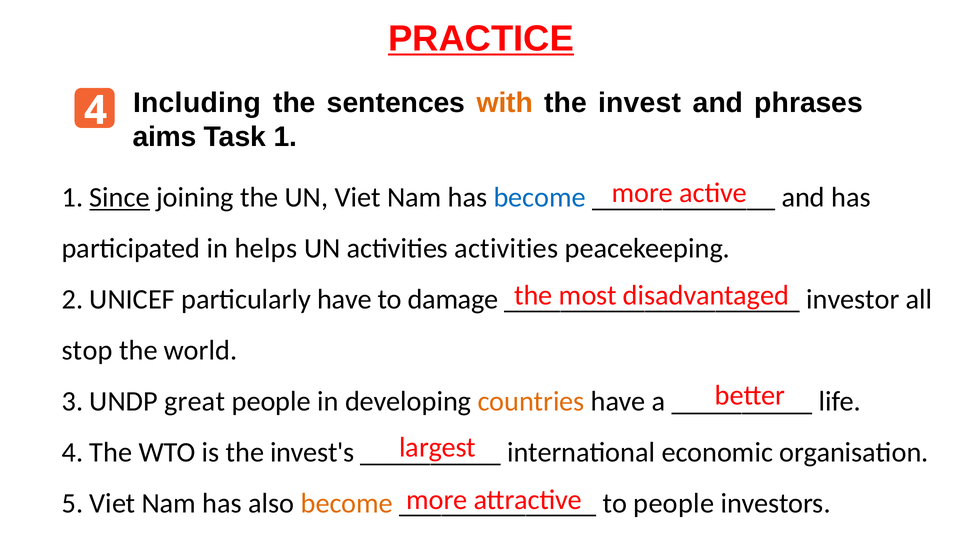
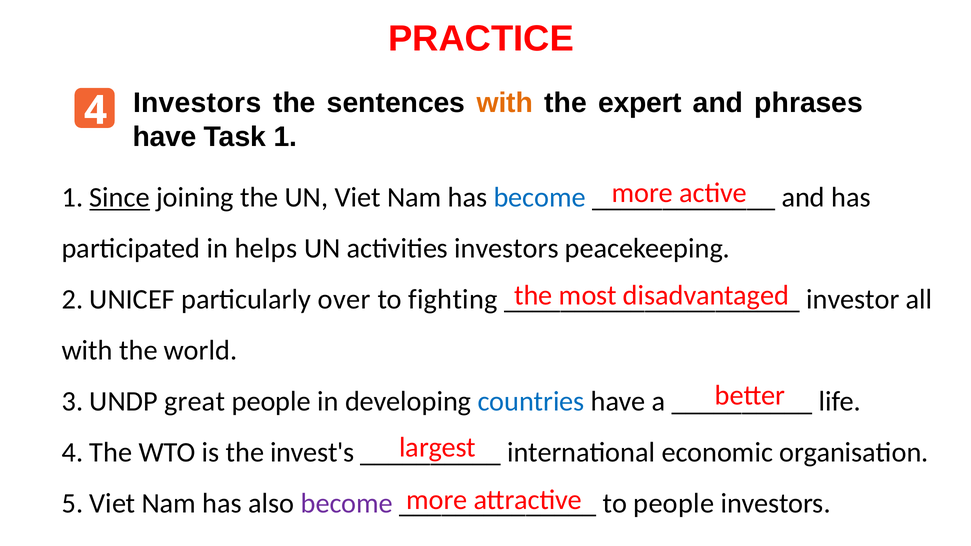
PRACTICE underline: present -> none (481, 39)
Including: Including -> Investors (197, 103)
invest: invest -> expert (640, 103)
aims: aims -> have (165, 137)
activities activities: activities -> investors (507, 249)
particularly have: have -> over (344, 300)
damage: damage -> fighting (453, 300)
stop: stop -> with (87, 351)
countries colour: orange -> blue (531, 402)
become colour: orange -> purple (347, 504)
